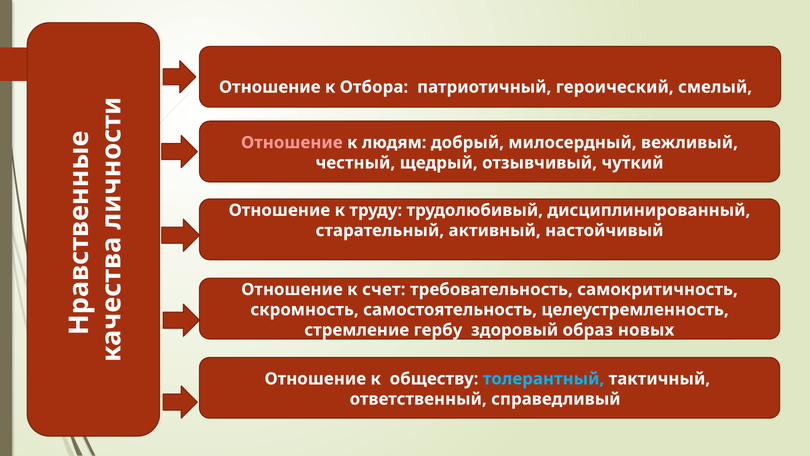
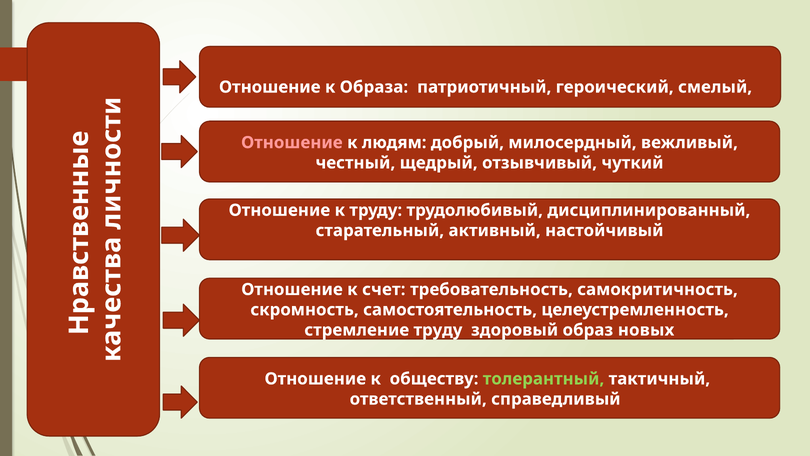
Отбора: Отбора -> Образа (374, 87)
стремление гербу: гербу -> труду (438, 330)
толерантный colour: light blue -> light green (544, 379)
